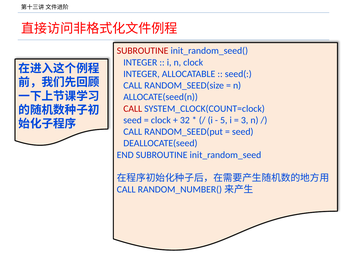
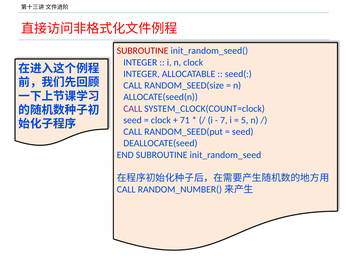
CALL colour: red -> purple (133, 109)
32: 32 -> 71 (185, 120)
5: 5 -> 7 (224, 120)
3: 3 -> 5 (245, 120)
